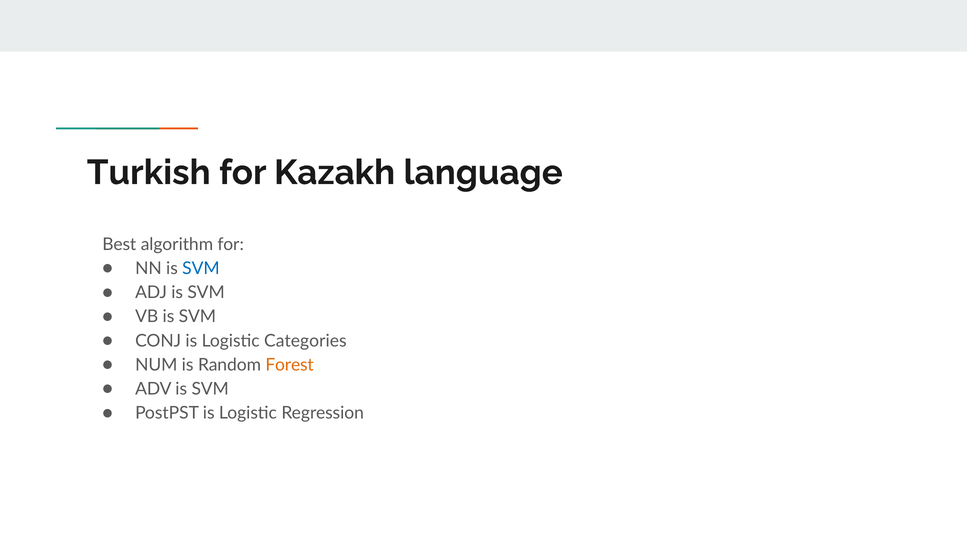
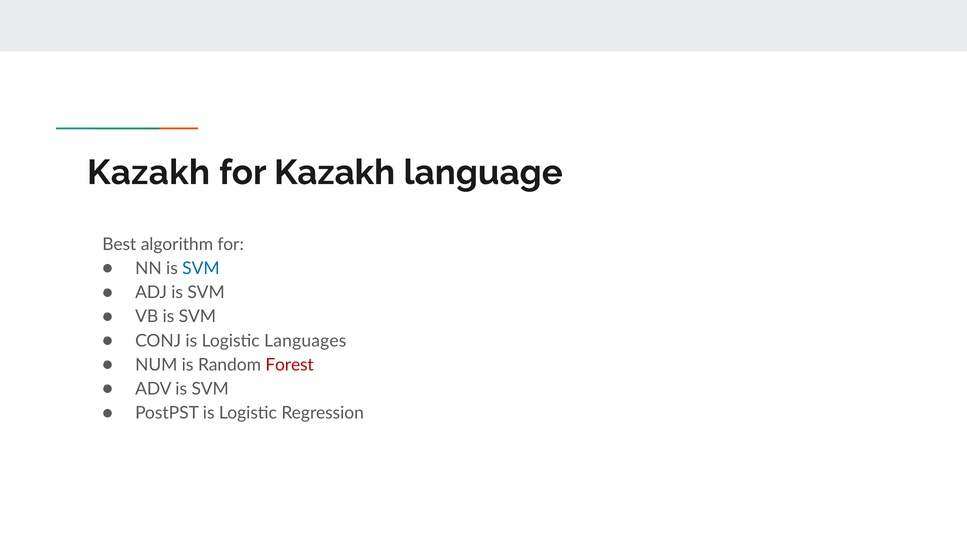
Turkish: Turkish -> Kazakh (149, 173)
Categories: Categories -> Languages (305, 341)
Forest colour: orange -> red (290, 365)
